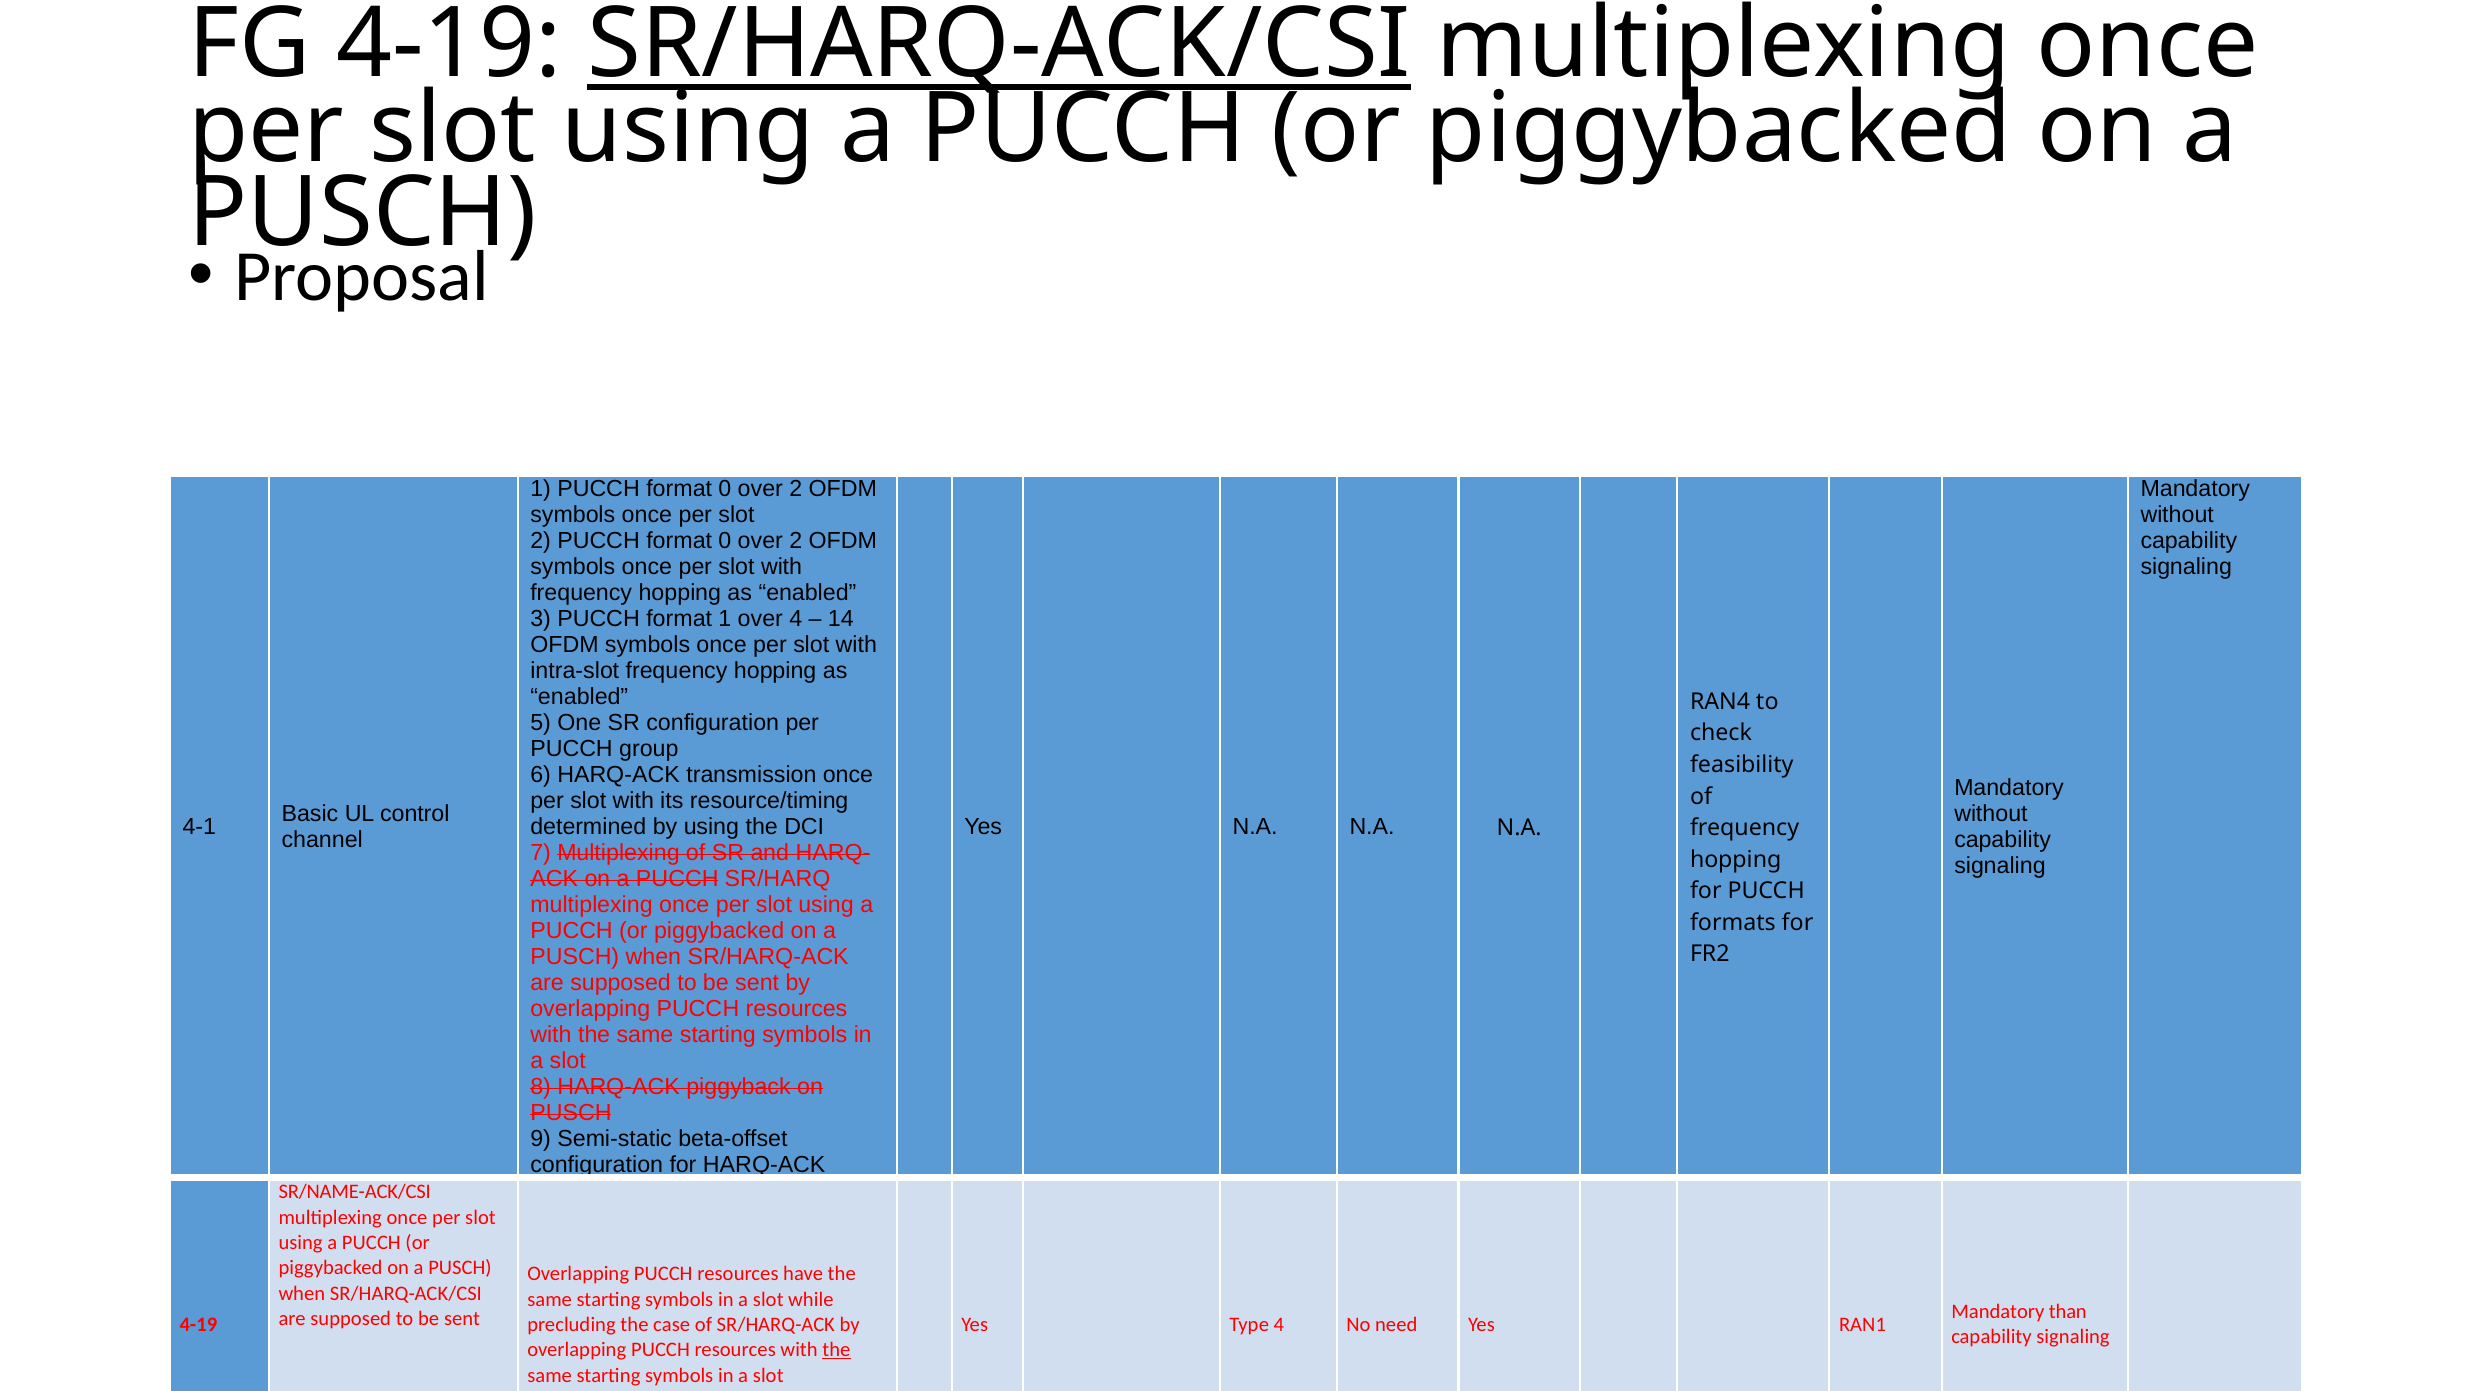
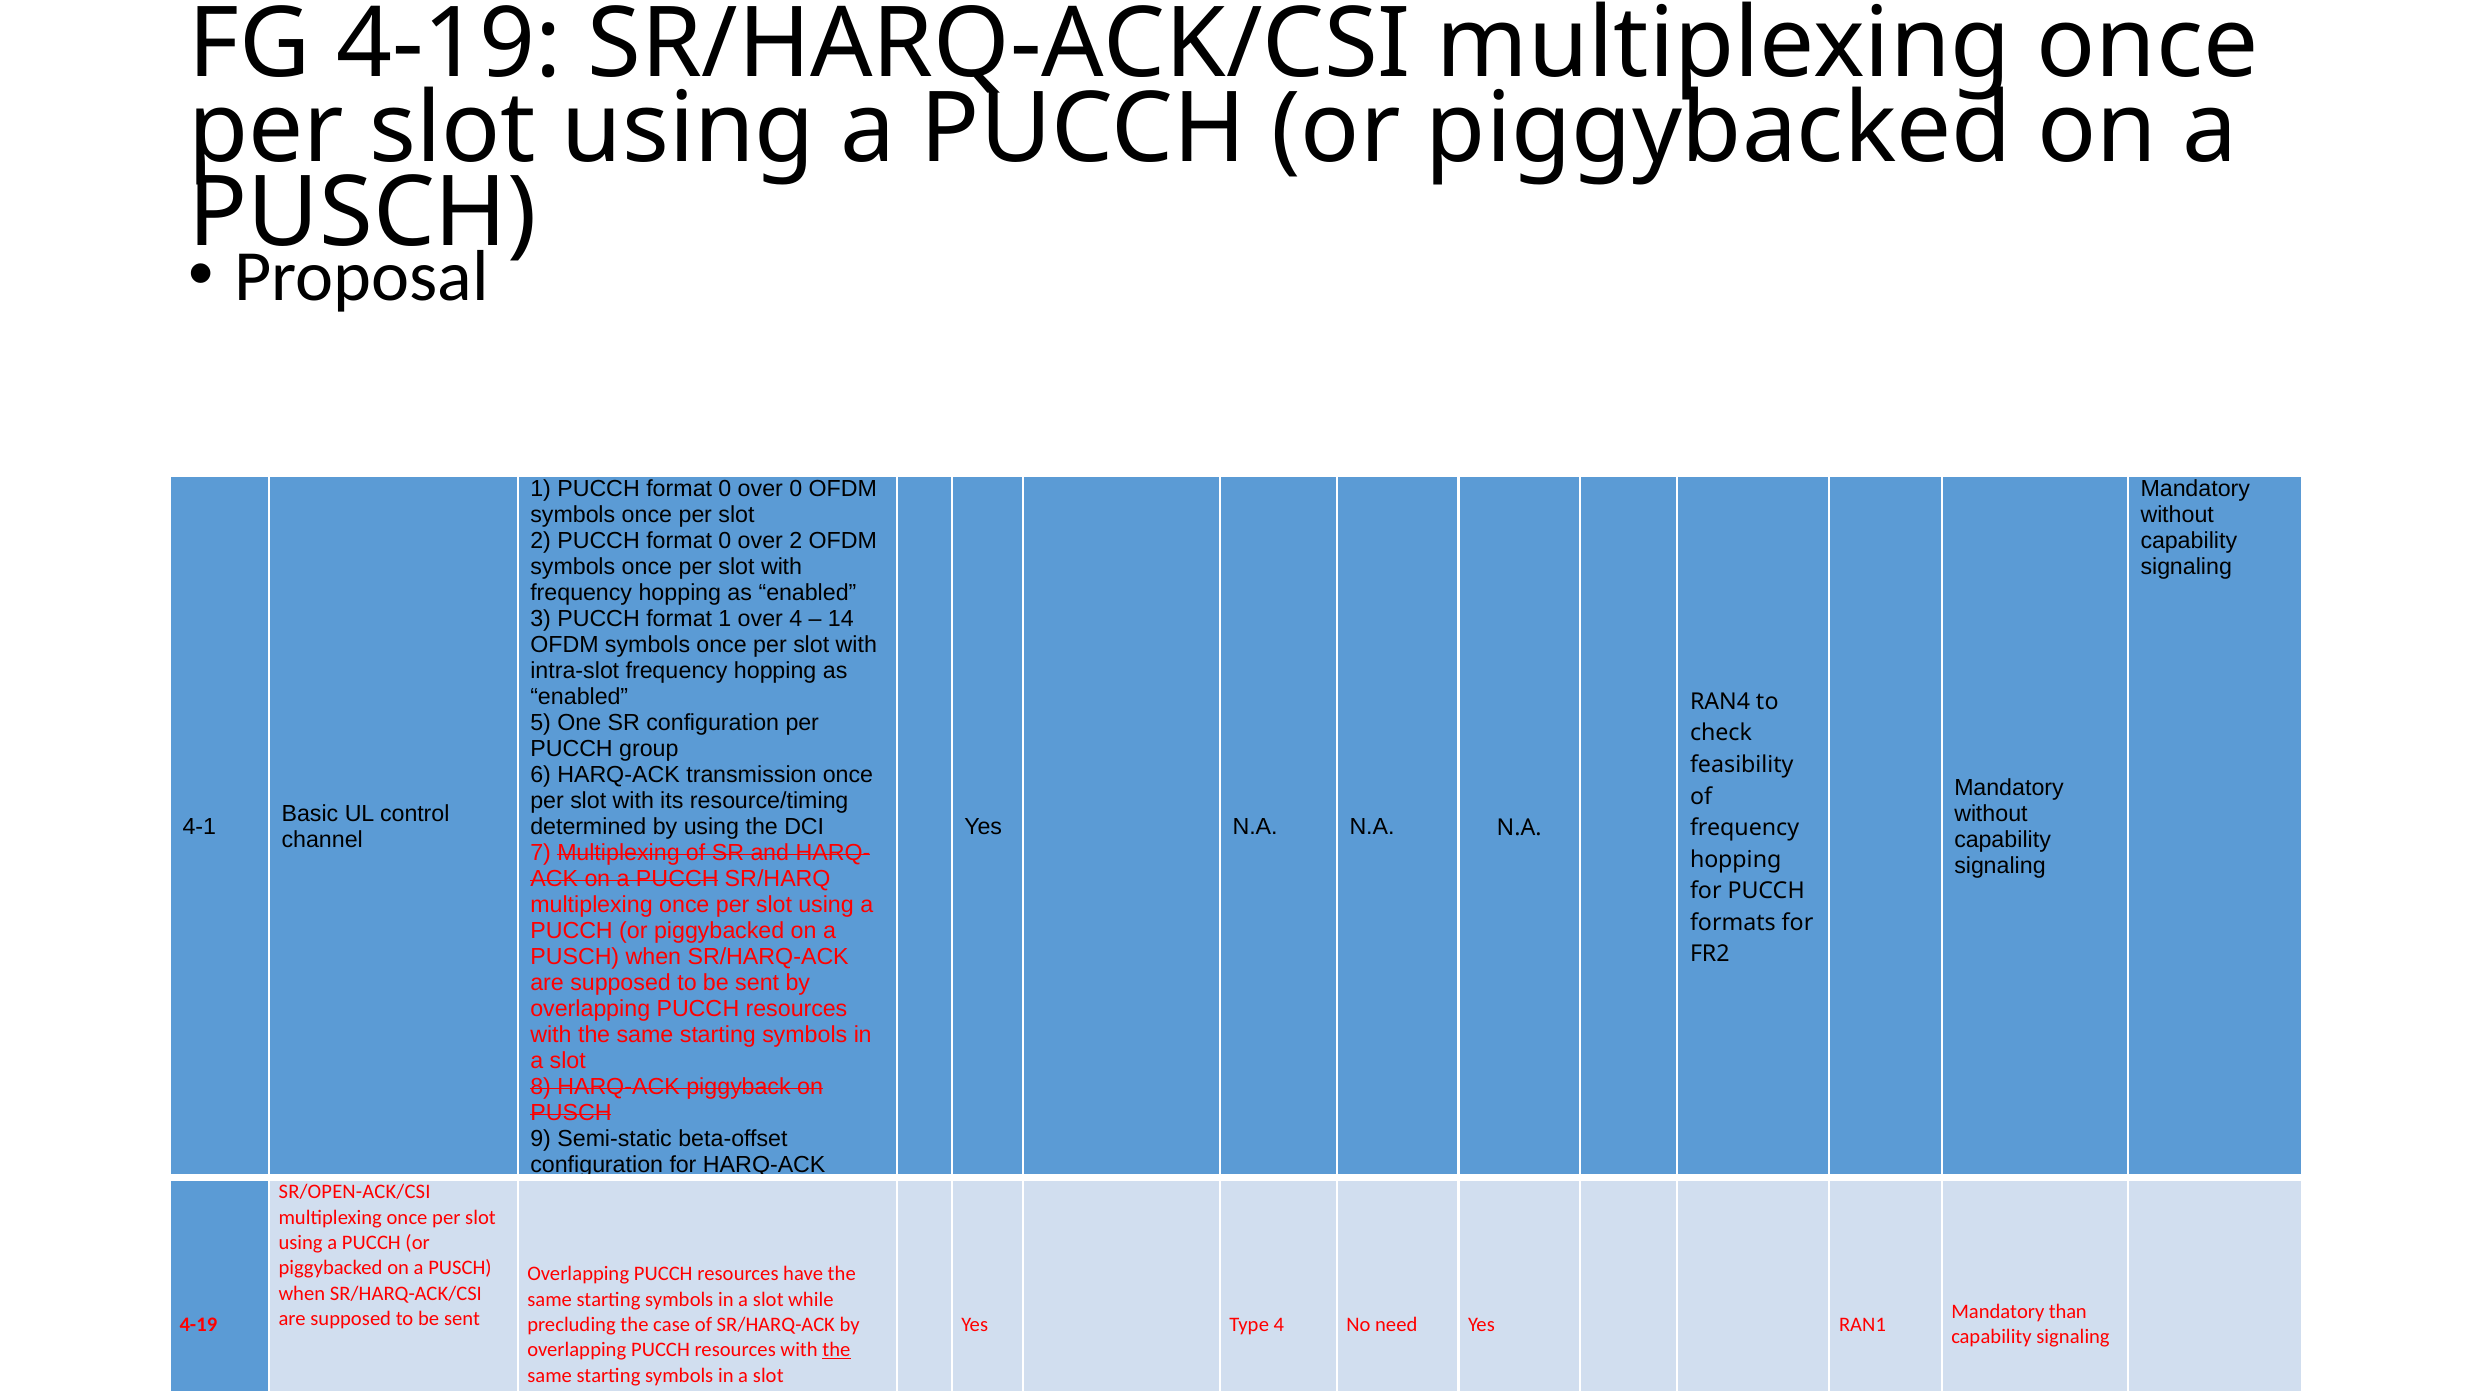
SR/HARQ-ACK/CSI underline: present -> none (999, 45)
2: 2 -> 0 (796, 489)
SR/NAME-ACK/CSI: SR/NAME-ACK/CSI -> SR/OPEN-ACK/CSI (355, 1192)
